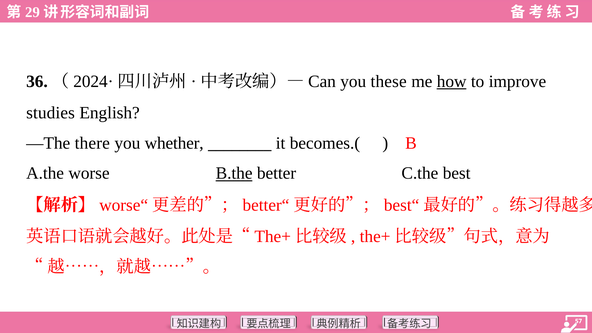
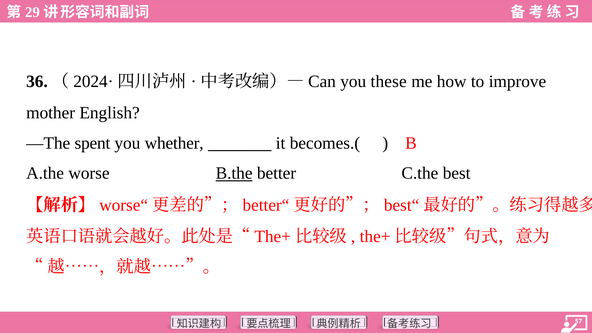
how underline: present -> none (452, 81)
studies: studies -> mother (51, 113)
there: there -> spent (92, 143)
